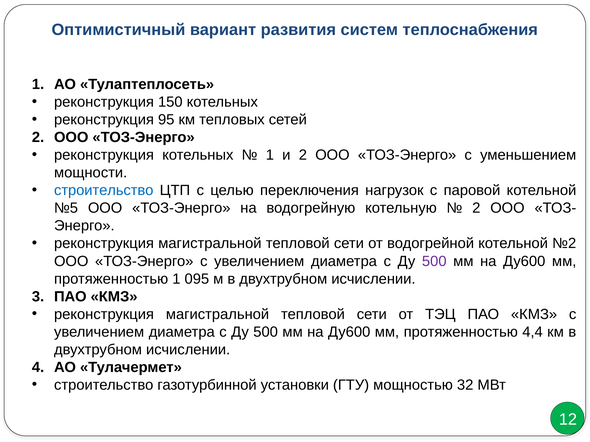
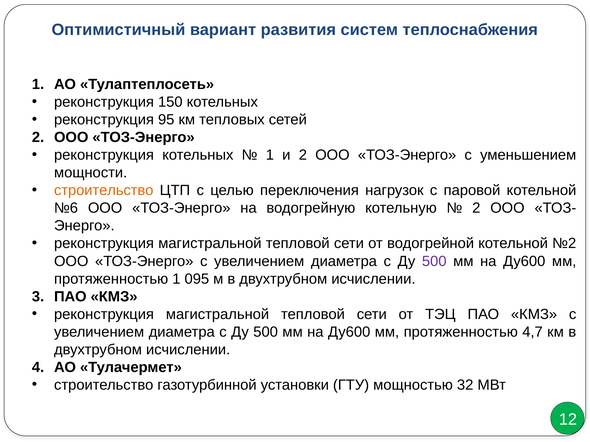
строительство colour: blue -> orange (104, 191)
№5: №5 -> №6 (66, 208)
4,4: 4,4 -> 4,7 (533, 332)
